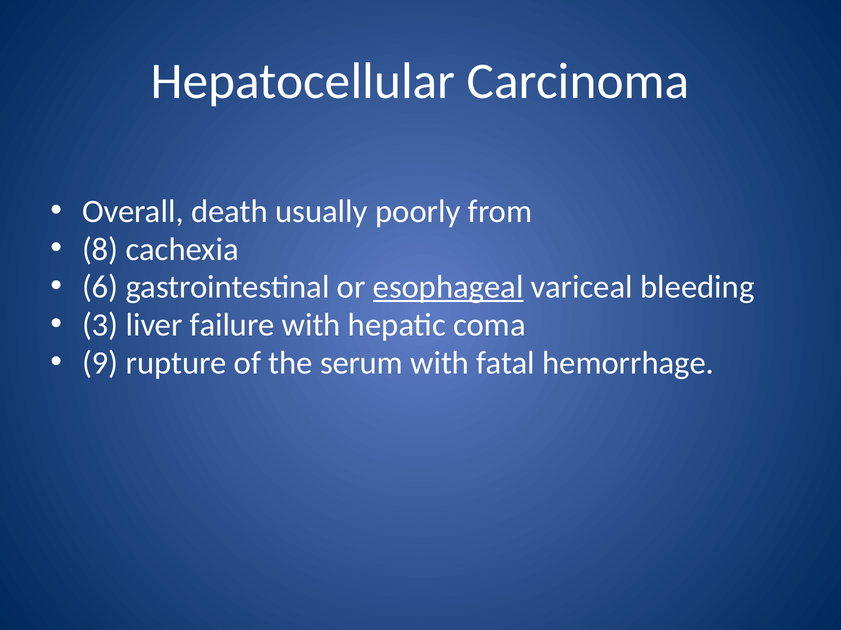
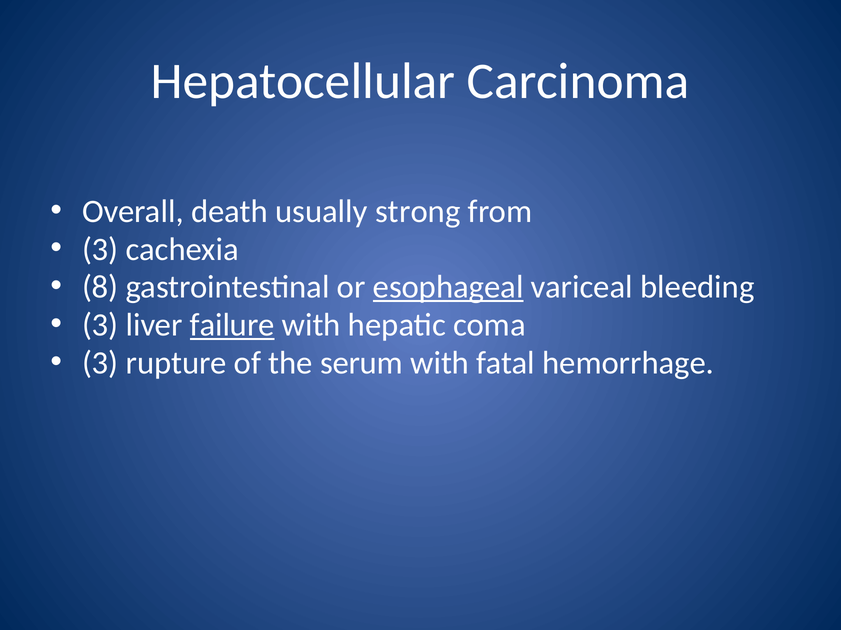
poorly: poorly -> strong (418, 212)
8: 8 -> 3 (100, 250)
6: 6 -> 8 (100, 287)
failure underline: none -> present (232, 325)
9: 9 -> 3 (100, 363)
